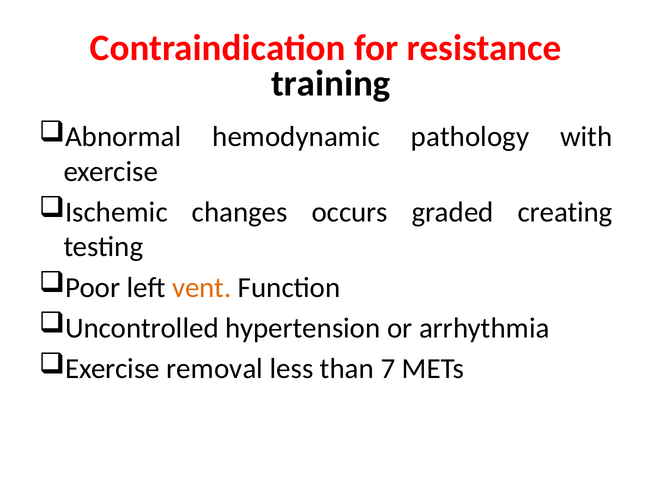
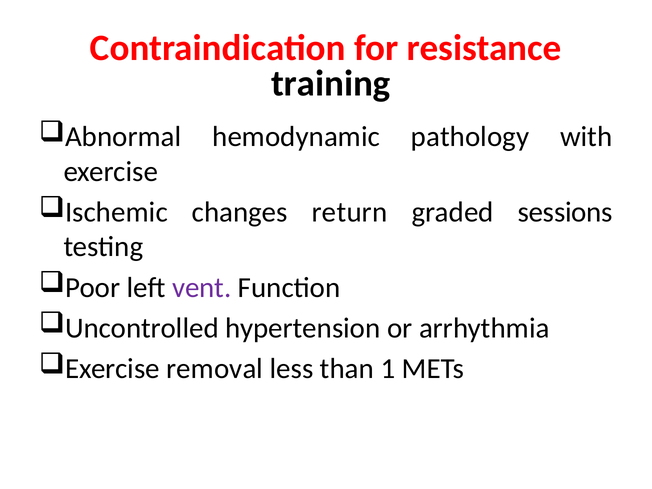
occurs: occurs -> return (350, 212)
creating: creating -> sessions (565, 212)
vent colour: orange -> purple (202, 288)
7: 7 -> 1 (388, 369)
